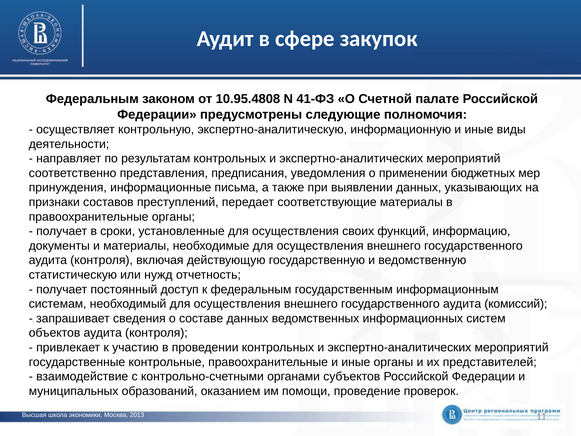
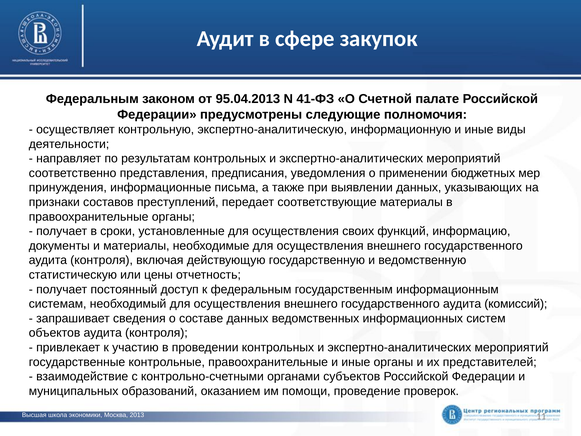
10.95.4808: 10.95.4808 -> 95.04.2013 (248, 99)
нужд: нужд -> цены (158, 275)
